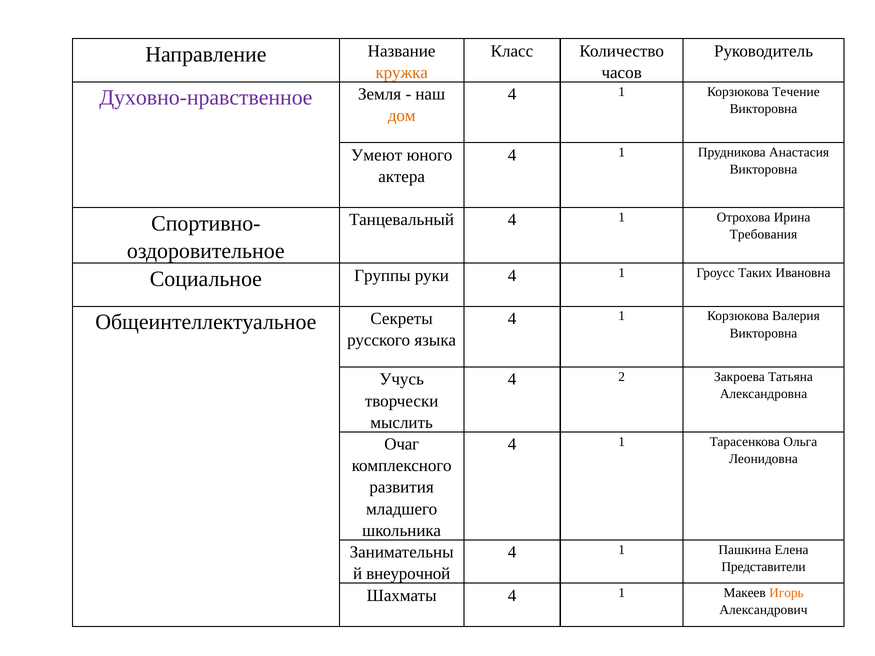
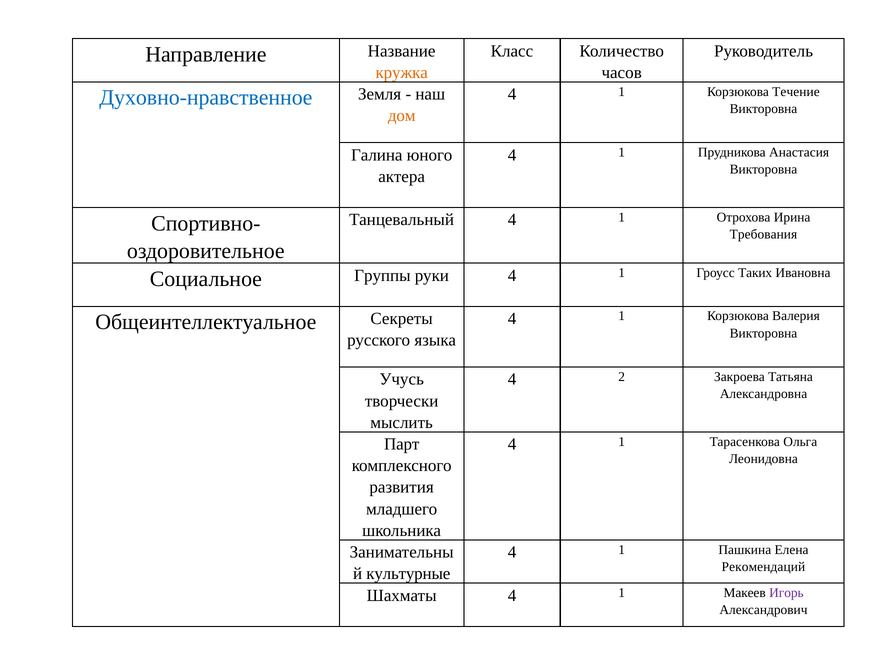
Духовно-нравственное colour: purple -> blue (206, 98)
Умеют: Умеют -> Галина (377, 155)
Очаг: Очаг -> Парт (402, 444)
Представители: Представители -> Рекомендаций (763, 567)
внеурочной: внеурочной -> культурные (408, 574)
Игорь colour: orange -> purple (786, 593)
